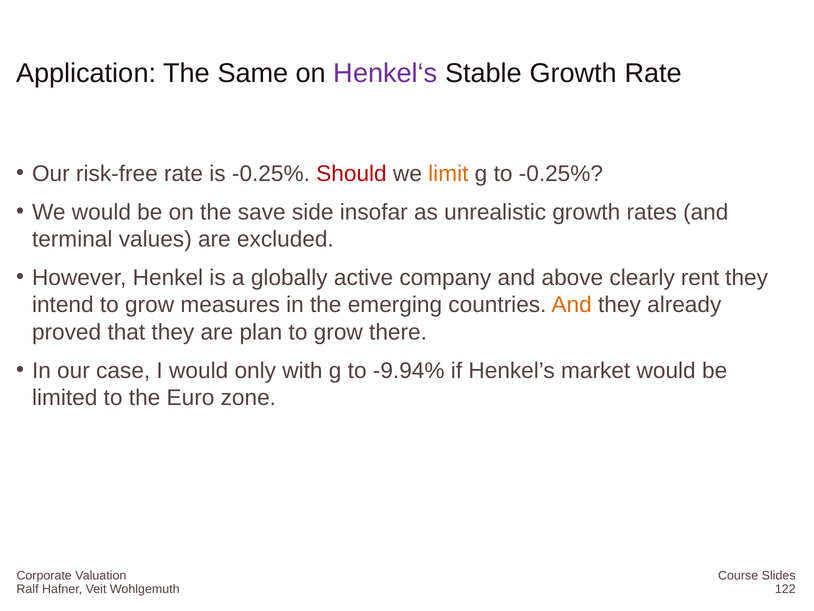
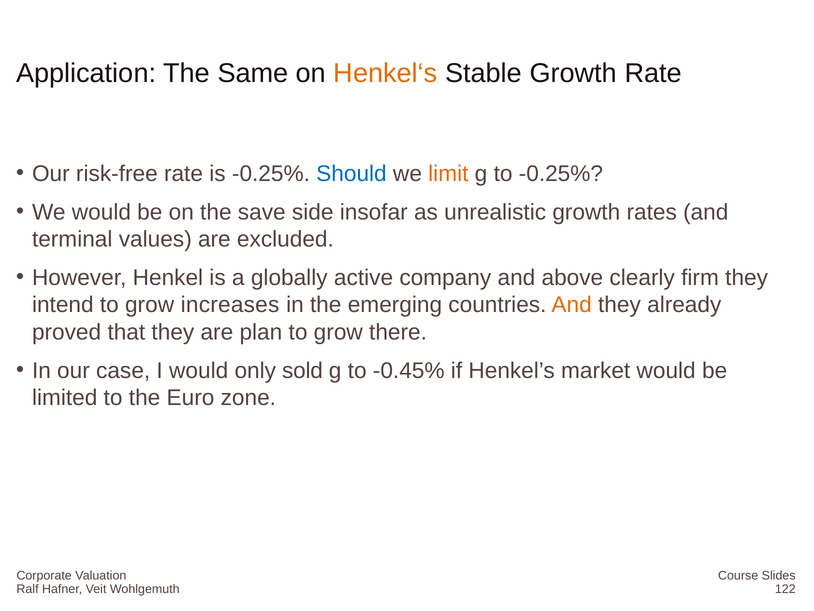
Henkel‘s colour: purple -> orange (386, 73)
Should colour: red -> blue (351, 173)
rent: rent -> firm (700, 278)
measures: measures -> increases (230, 305)
with: with -> sold (303, 370)
-9.94%: -9.94% -> -0.45% (409, 370)
